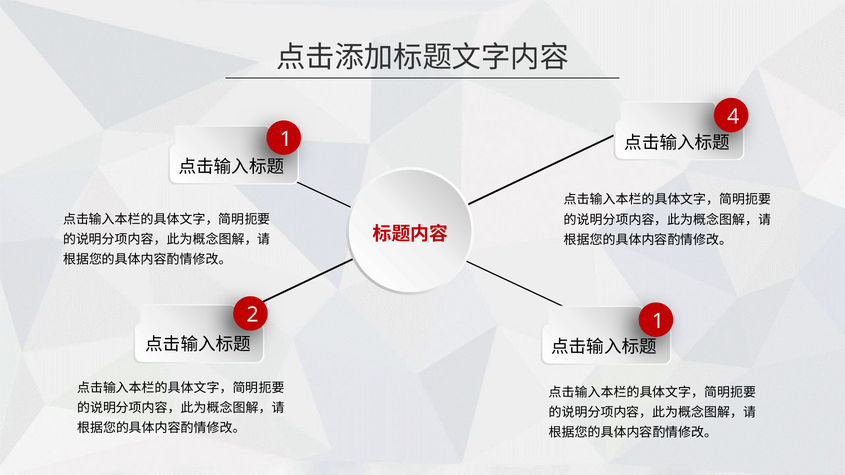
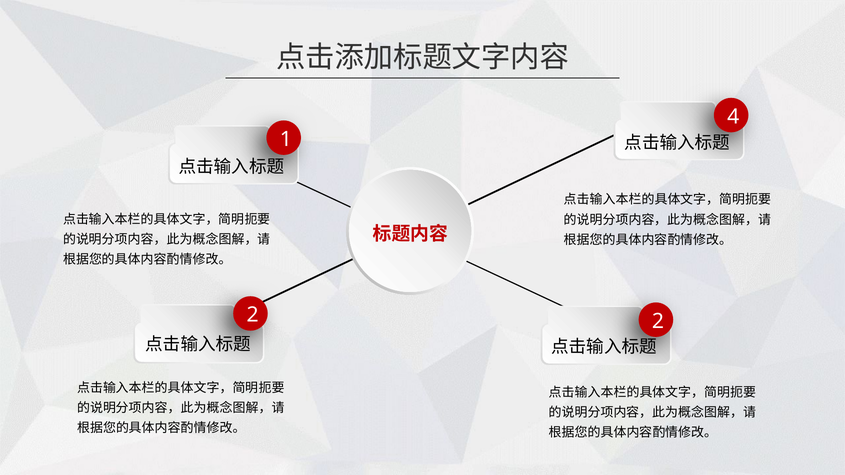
2 1: 1 -> 2 (658, 321)
